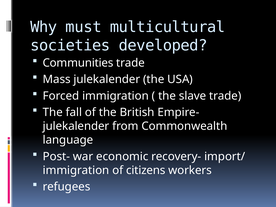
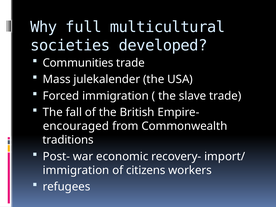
must: must -> full (84, 27)
julekalender: julekalender -> encouraged (76, 126)
language: language -> traditions (68, 140)
